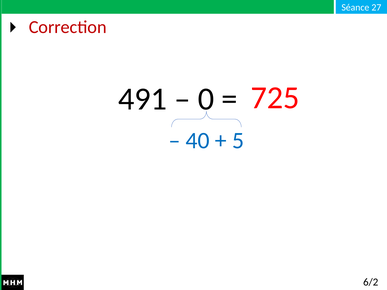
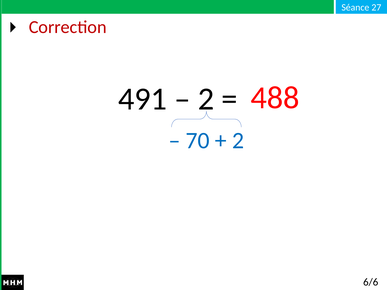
0: 0 -> 2 (206, 99)
725: 725 -> 488 (275, 98)
40: 40 -> 70 (198, 141)
5: 5 -> 2 (238, 141)
6/2: 6/2 -> 6/6 (371, 282)
